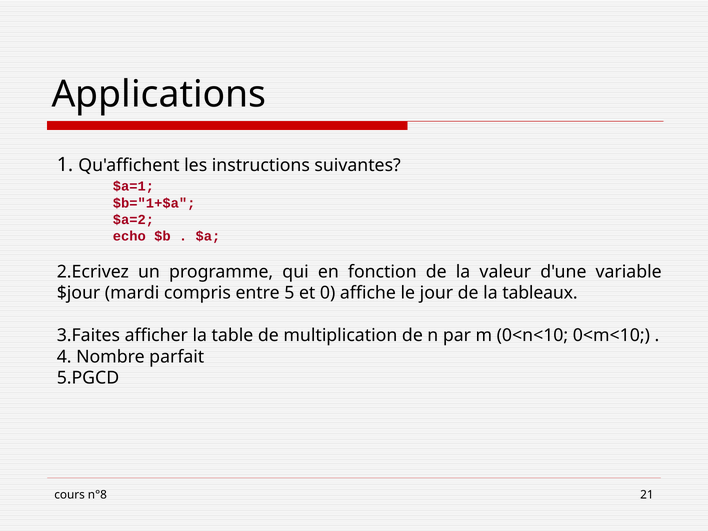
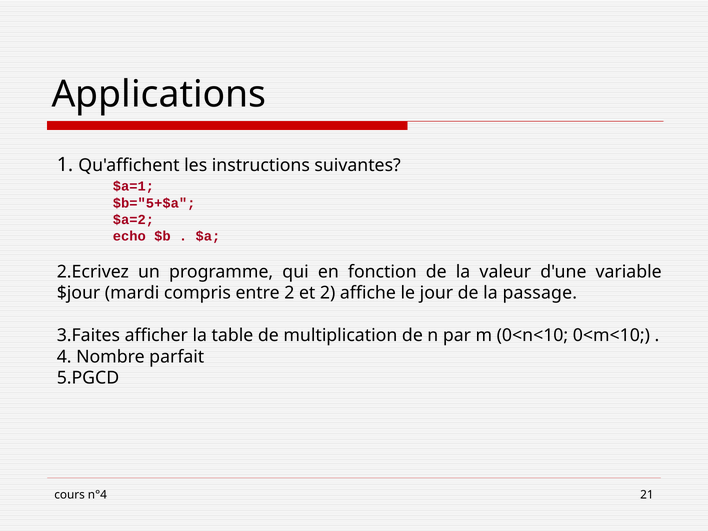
$b="1+$a: $b="1+$a -> $b="5+$a (154, 203)
entre 5: 5 -> 2 (289, 293)
et 0: 0 -> 2 (328, 293)
tableaux: tableaux -> passage (540, 293)
n°8: n°8 -> n°4 (97, 495)
